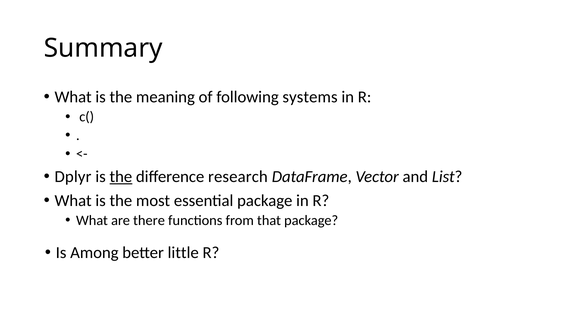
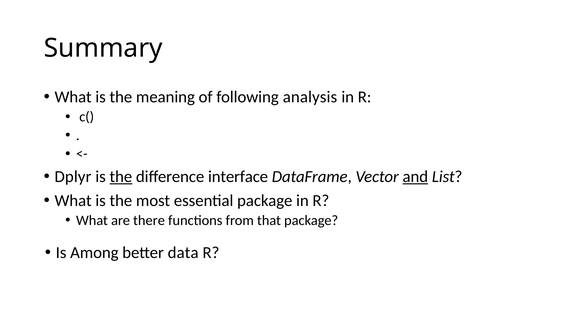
systems: systems -> analysis (310, 97)
research: research -> interface (238, 177)
and underline: none -> present (415, 177)
little: little -> data (183, 253)
